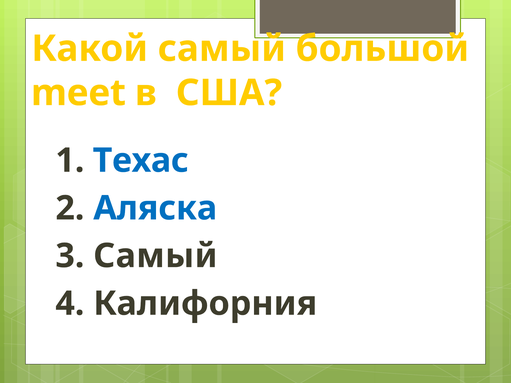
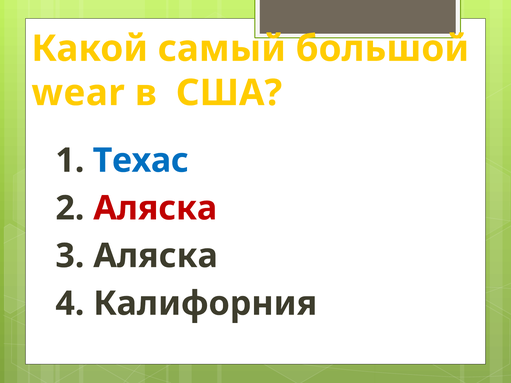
meet: meet -> wear (78, 93)
Аляска colour: blue -> red (155, 208)
3 Самый: Самый -> Аляска (156, 256)
